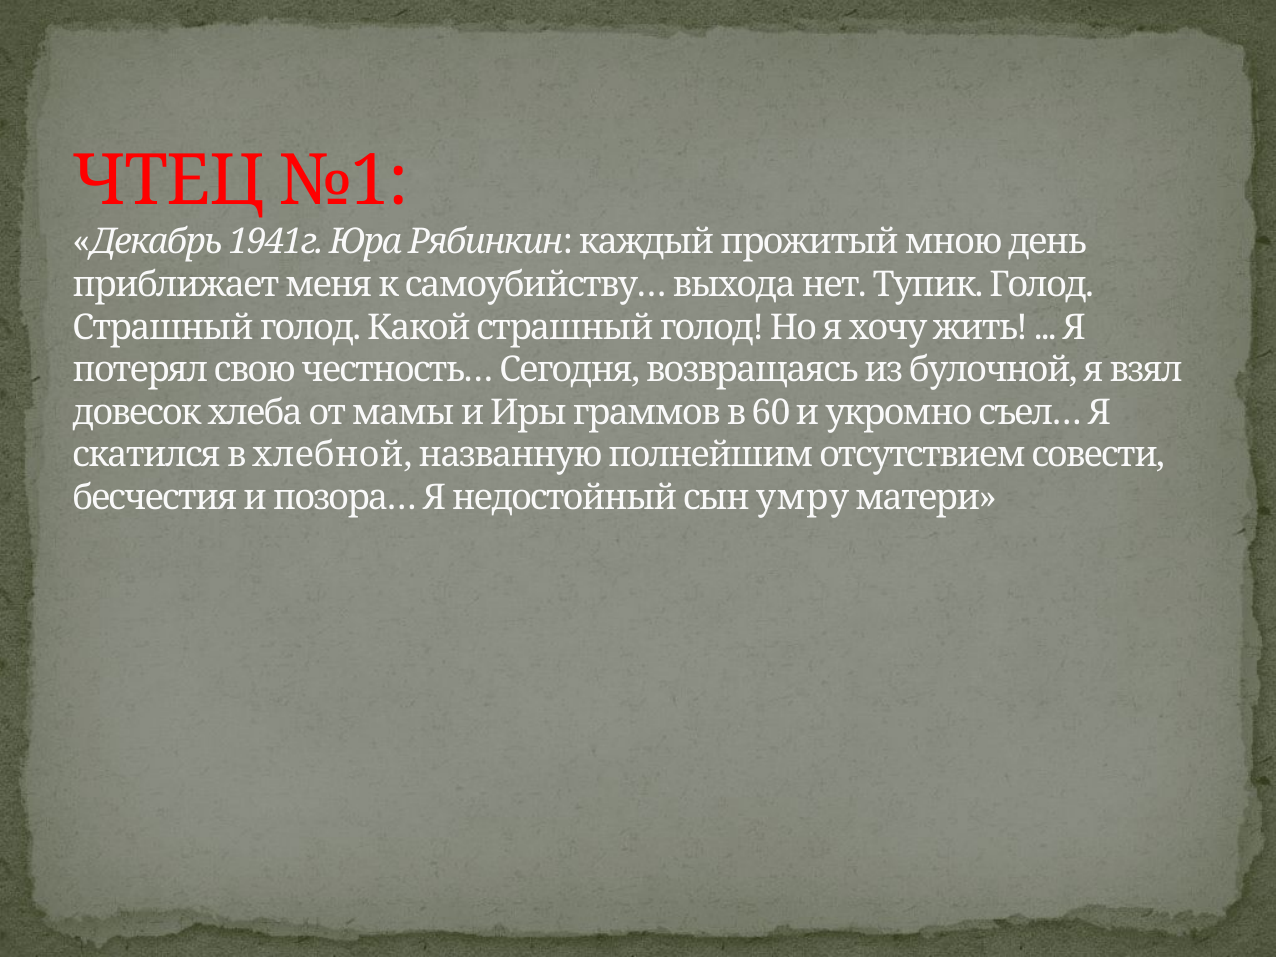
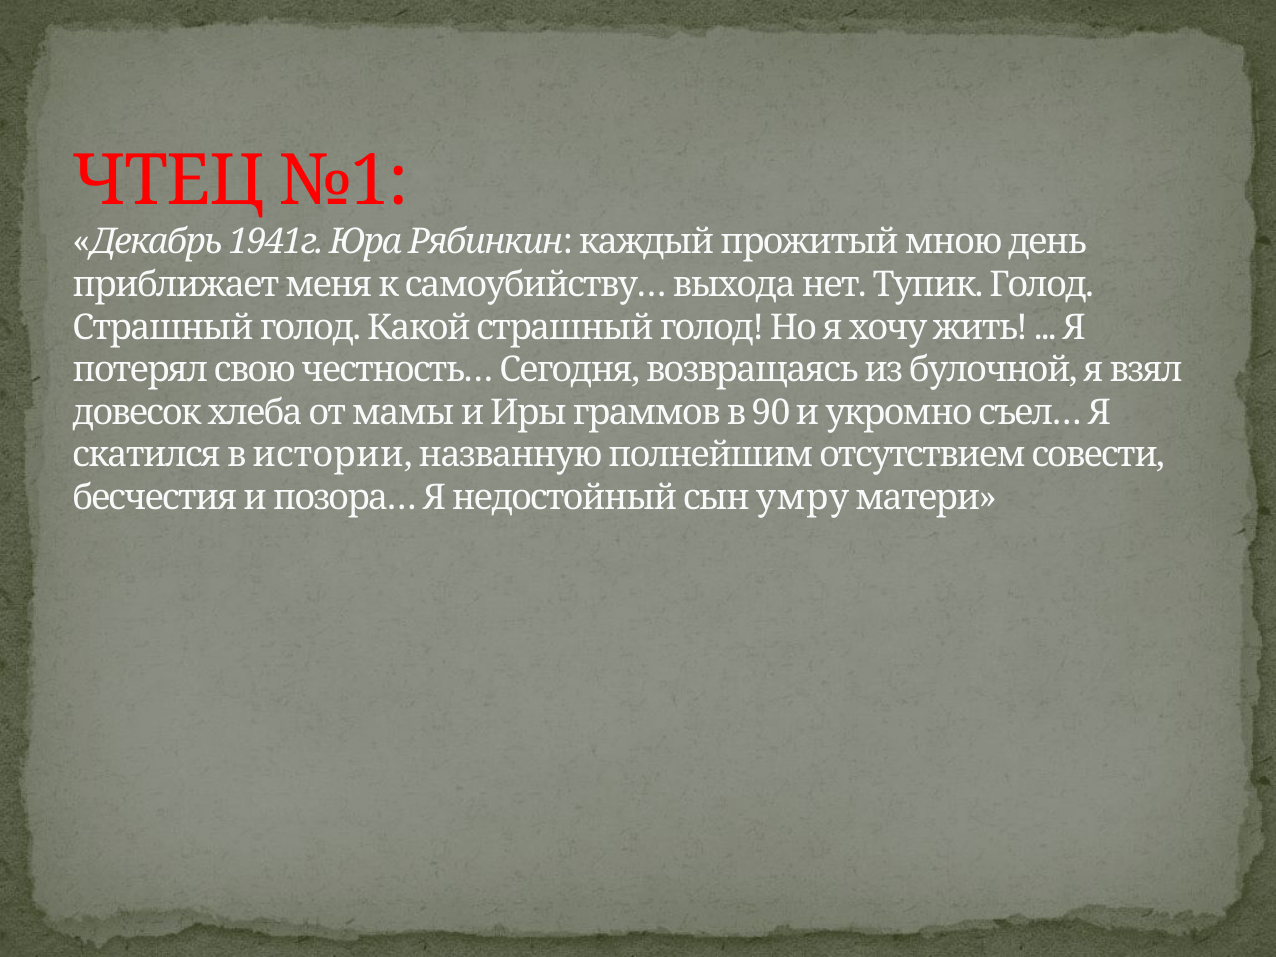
60: 60 -> 90 (771, 413)
хлебной: хлебной -> истории (332, 455)
